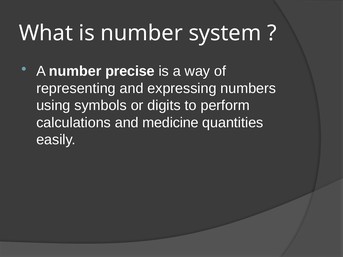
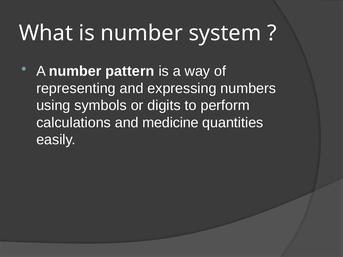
precise: precise -> pattern (130, 71)
